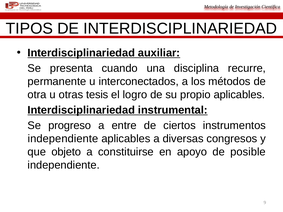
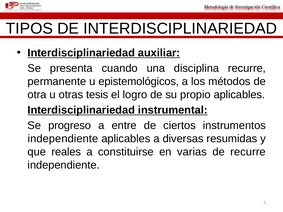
interconectados: interconectados -> epistemológicos (139, 82)
congresos: congresos -> resumidas (232, 139)
objeto: objeto -> reales (66, 152)
apoyo: apoyo -> varias (192, 152)
de posible: posible -> recurre (248, 152)
